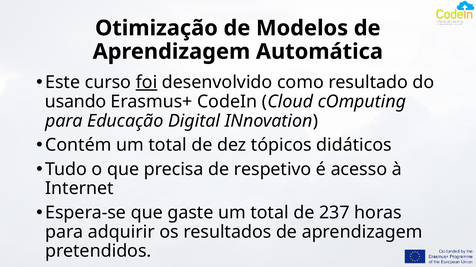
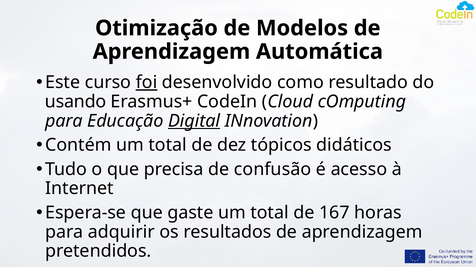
Digital underline: none -> present (194, 121)
respetivo: respetivo -> confusão (273, 170)
237: 237 -> 167 (334, 213)
